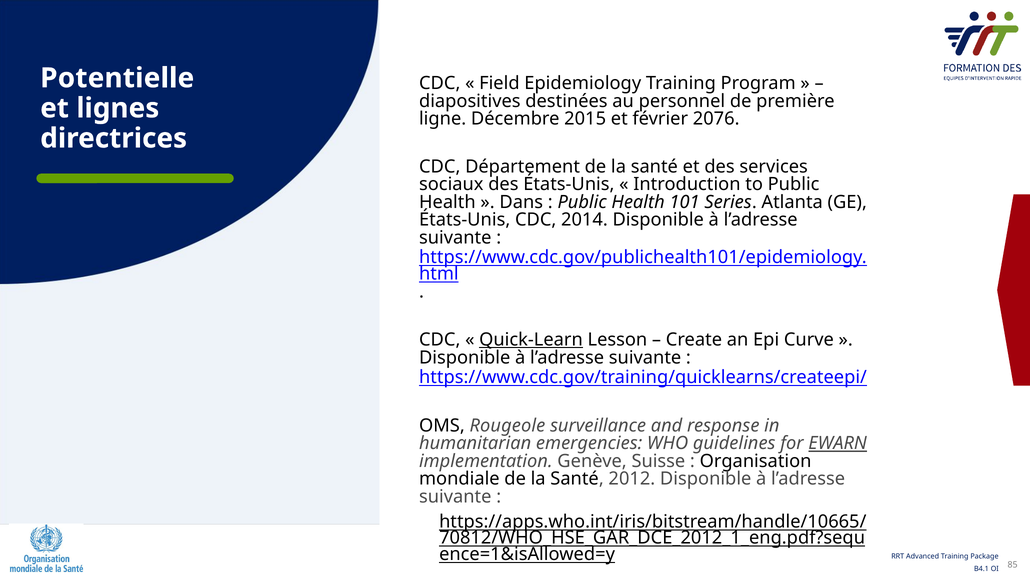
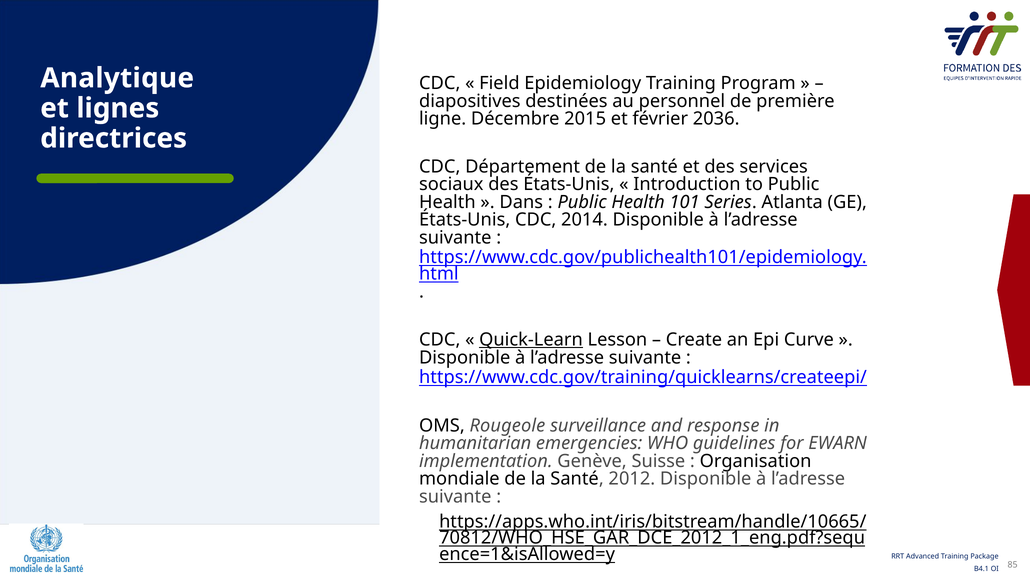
Potentielle: Potentielle -> Analytique (117, 78)
2076: 2076 -> 2036 (716, 119)
EWARN underline: present -> none (838, 443)
